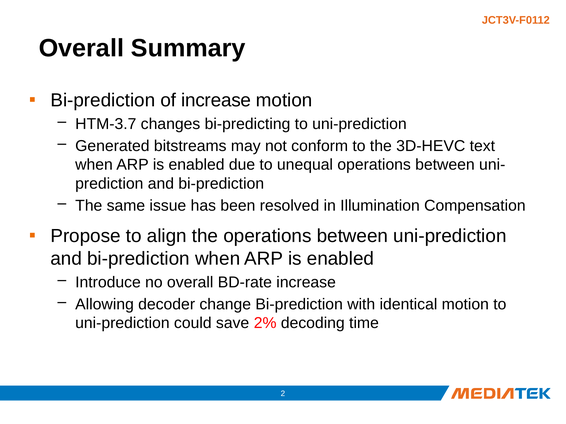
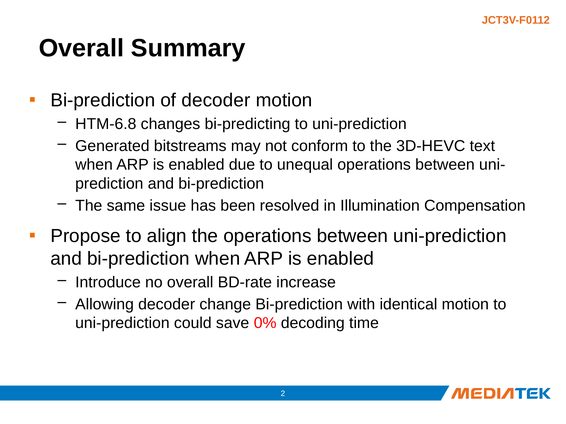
of increase: increase -> decoder (216, 100)
HTM-3.7: HTM-3.7 -> HTM-6.8 (106, 124)
2%: 2% -> 0% (265, 323)
